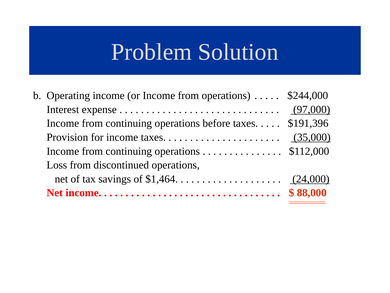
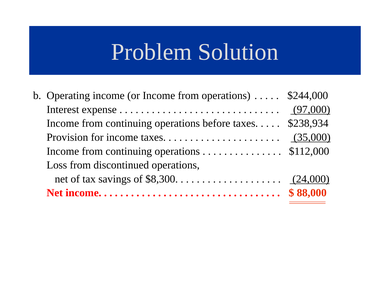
$191,396: $191,396 -> $238,934 (308, 123)
$1,464: $1,464 -> $8,300 (162, 179)
